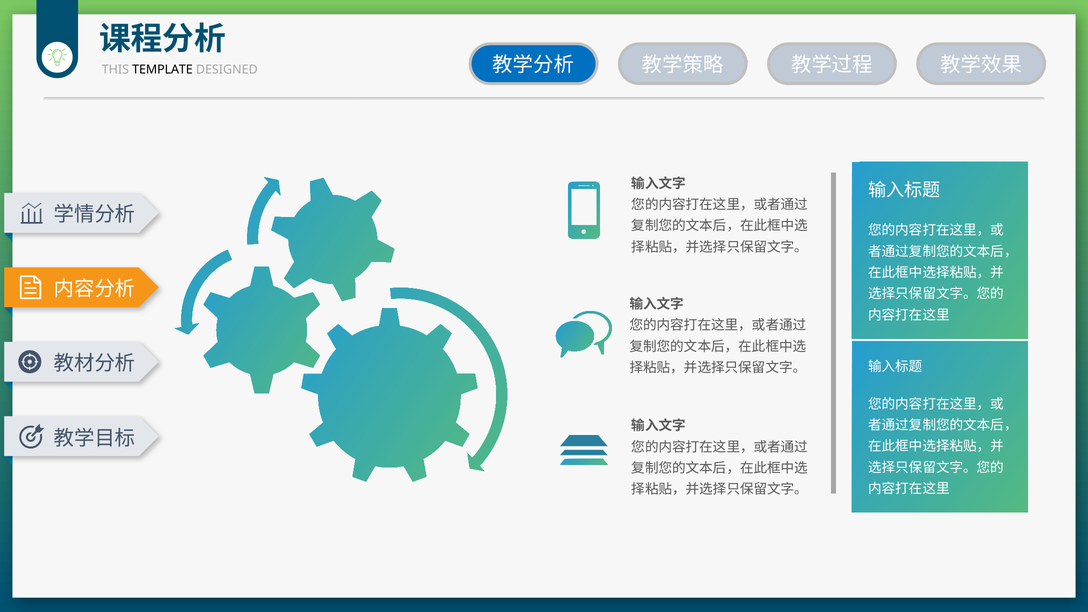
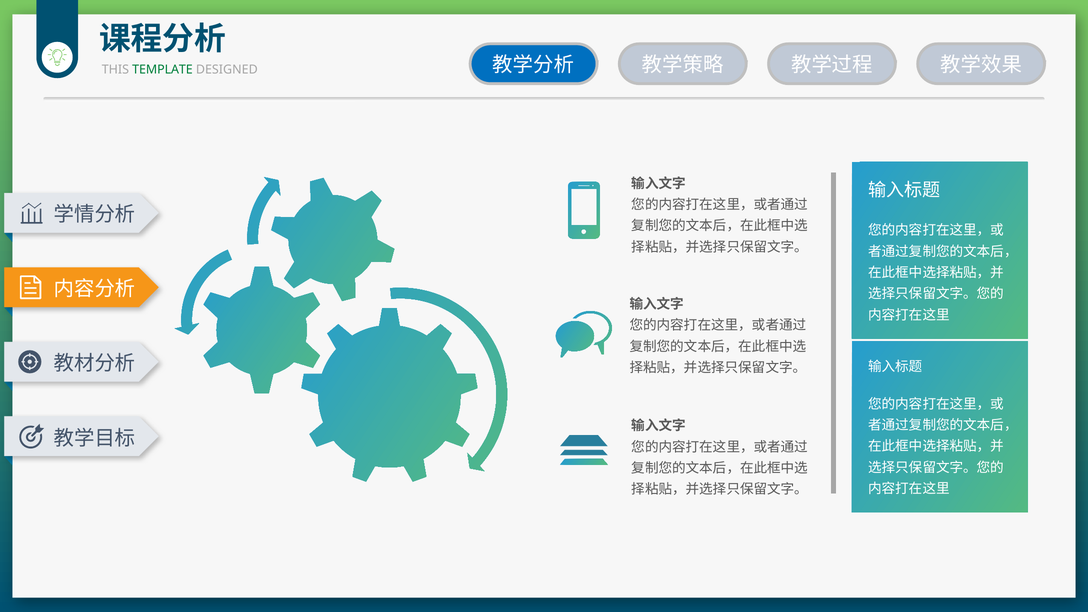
TEMPLATE colour: black -> green (163, 70)
